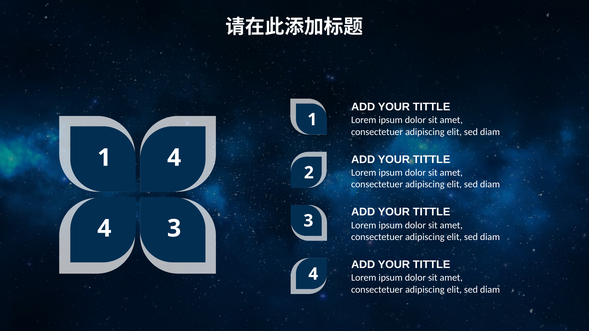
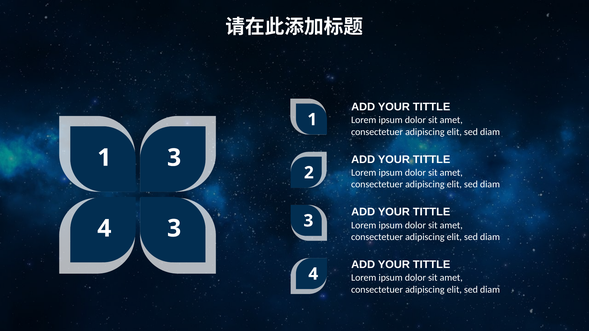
1 4: 4 -> 3 (174, 158)
